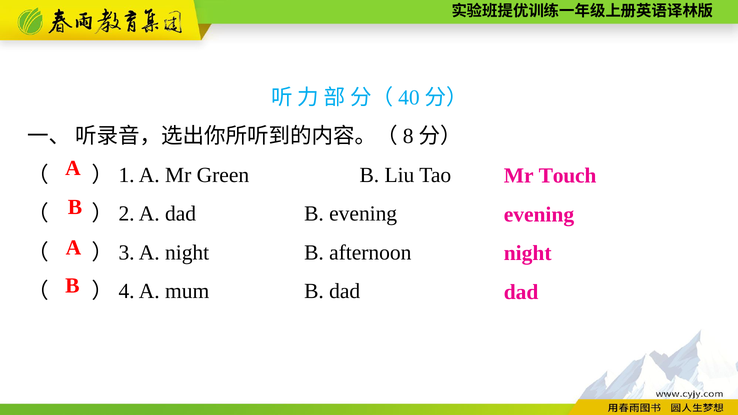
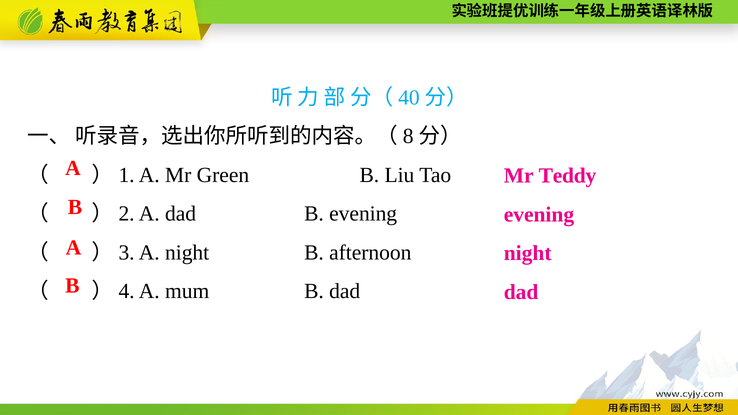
Touch: Touch -> Teddy (568, 176)
